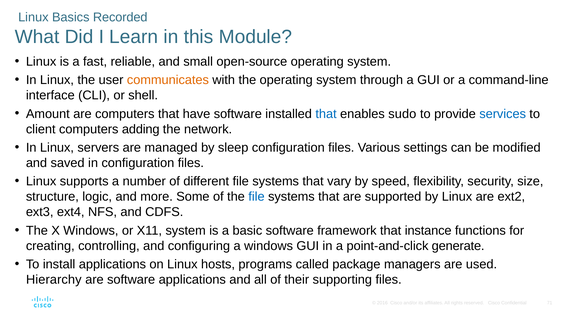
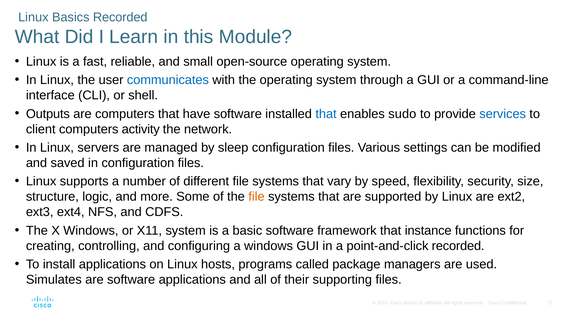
communicates colour: orange -> blue (168, 80)
Amount: Amount -> Outputs (48, 114)
adding: adding -> activity (141, 129)
file colour: blue -> orange (256, 197)
point-and-click generate: generate -> recorded (458, 246)
Hierarchy: Hierarchy -> Simulates (54, 280)
